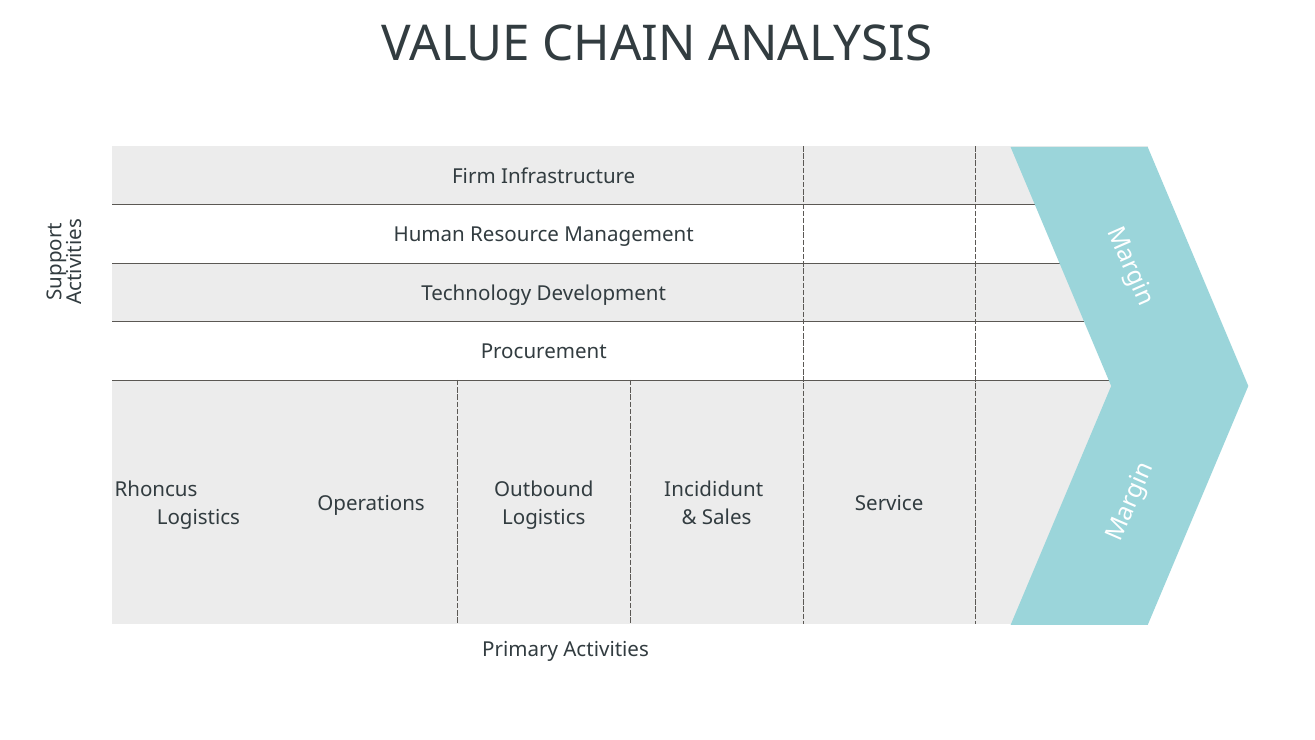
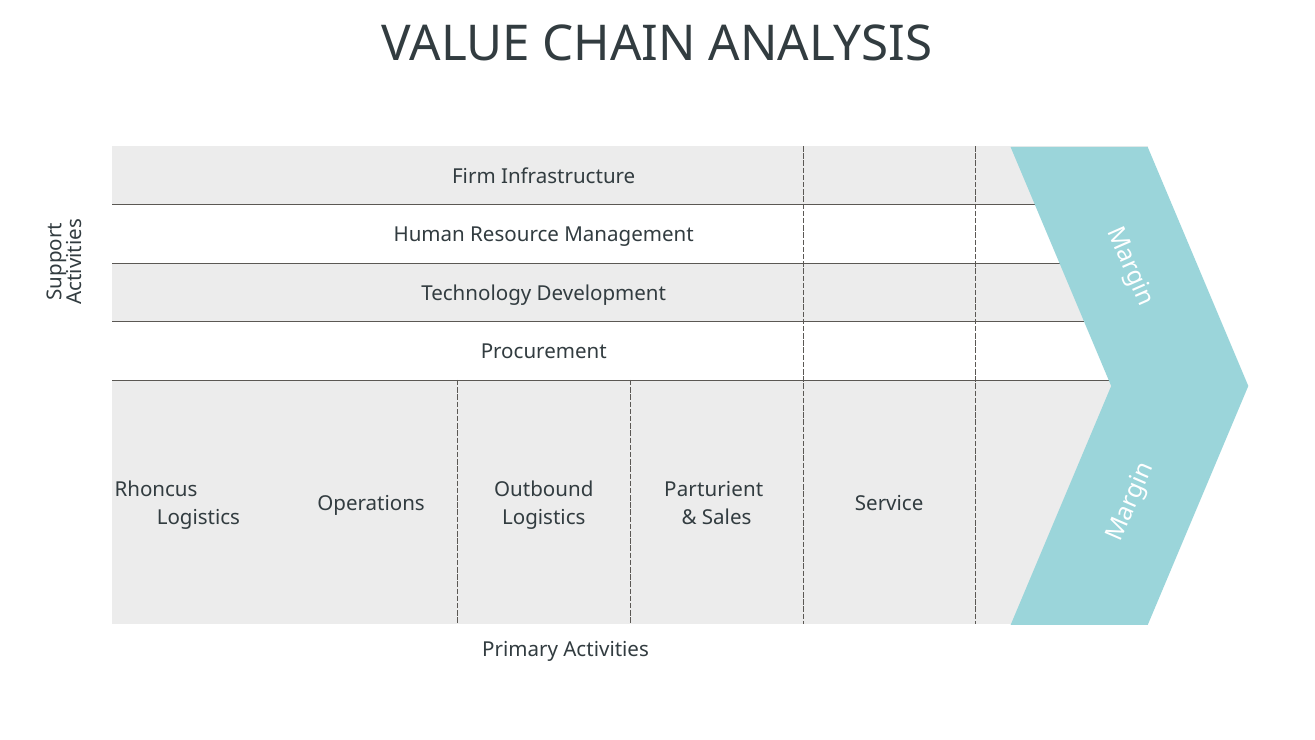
Incididunt: Incididunt -> Parturient (714, 489)
